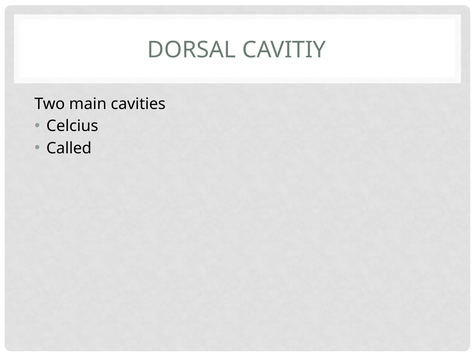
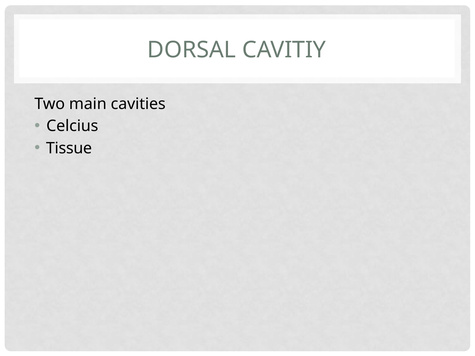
Called: Called -> Tissue (69, 148)
